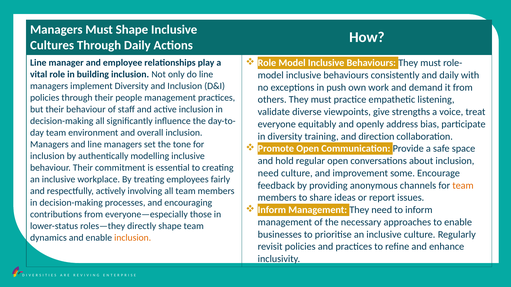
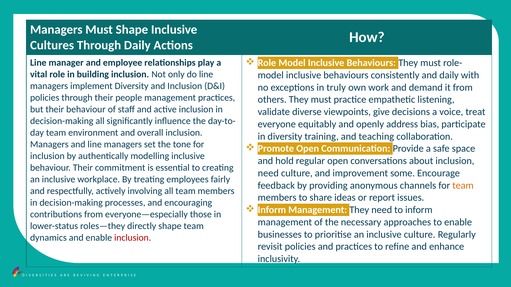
push: push -> truly (336, 87)
strengths: strengths -> decisions (411, 112)
direction: direction -> teaching (376, 137)
inclusion colour: orange -> red (133, 238)
